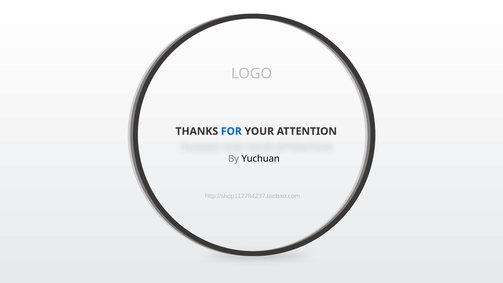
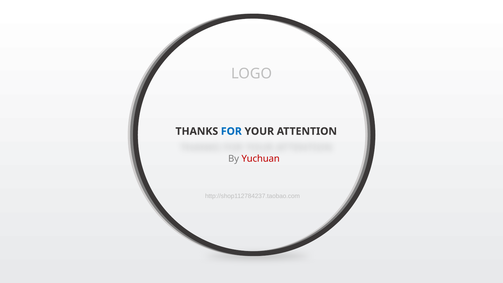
Yuchuan colour: black -> red (261, 159)
